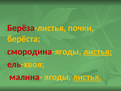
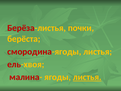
листья underline: present -> none (98, 51)
